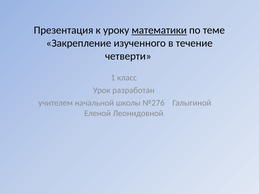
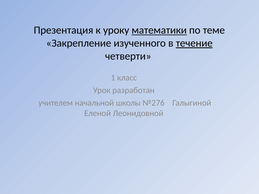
течение underline: none -> present (194, 43)
